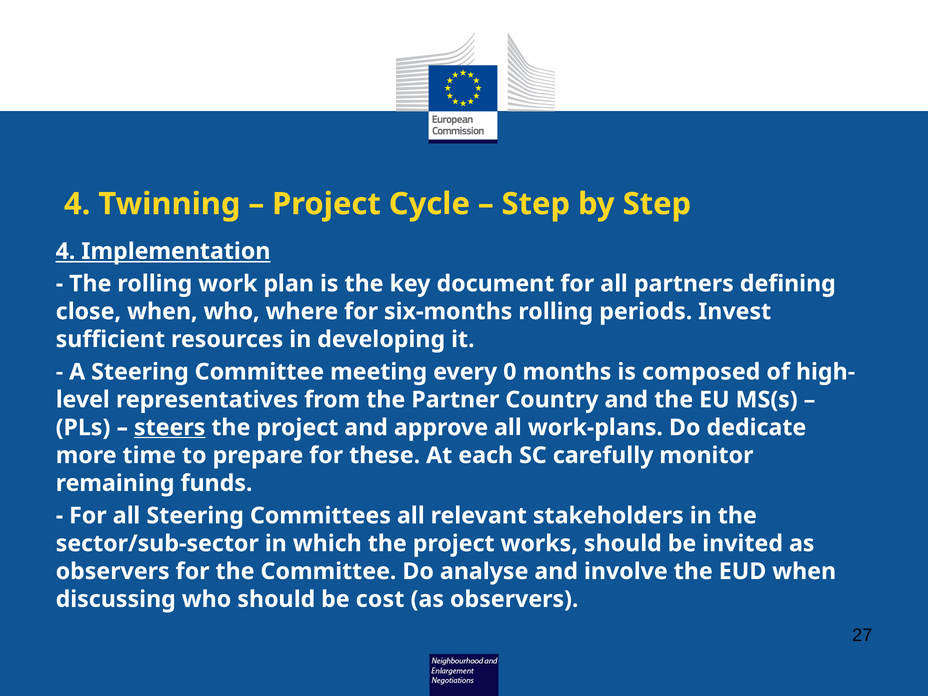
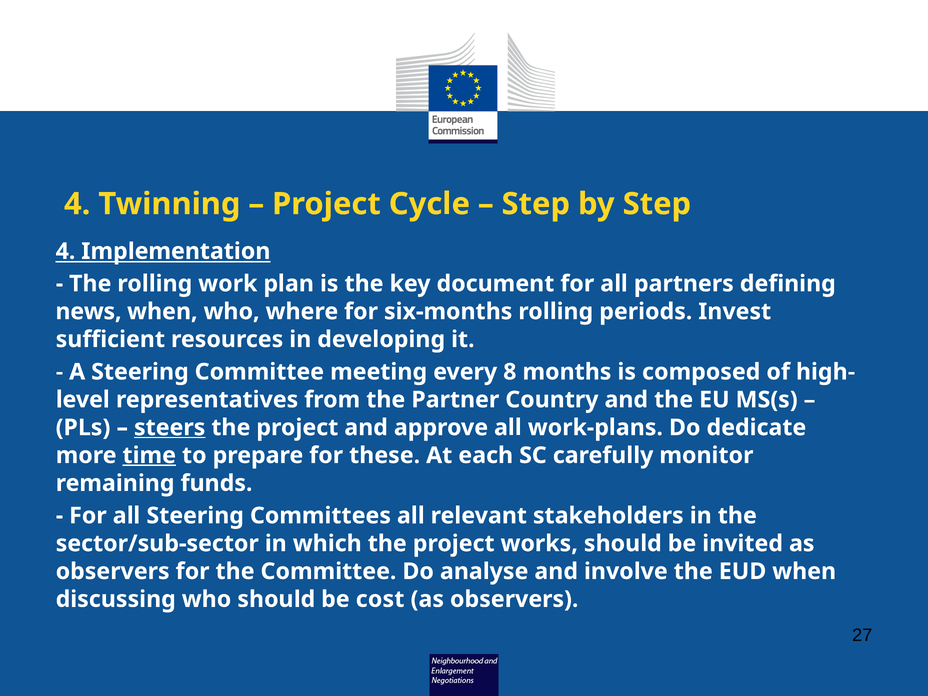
close: close -> news (88, 312)
0: 0 -> 8 (510, 372)
time underline: none -> present (149, 455)
